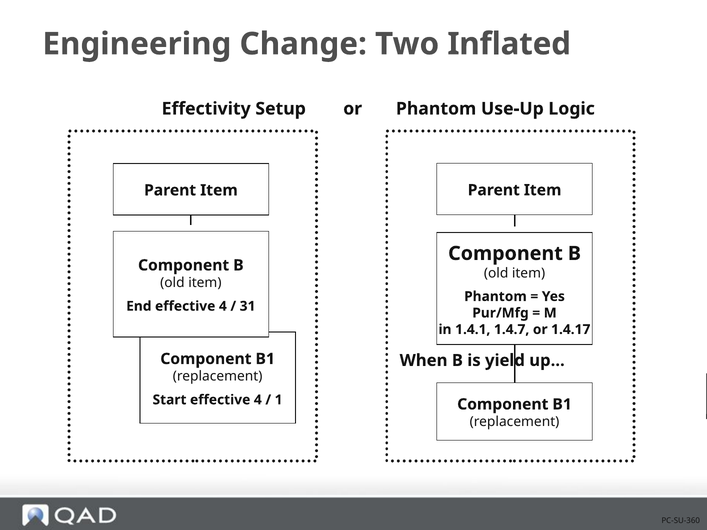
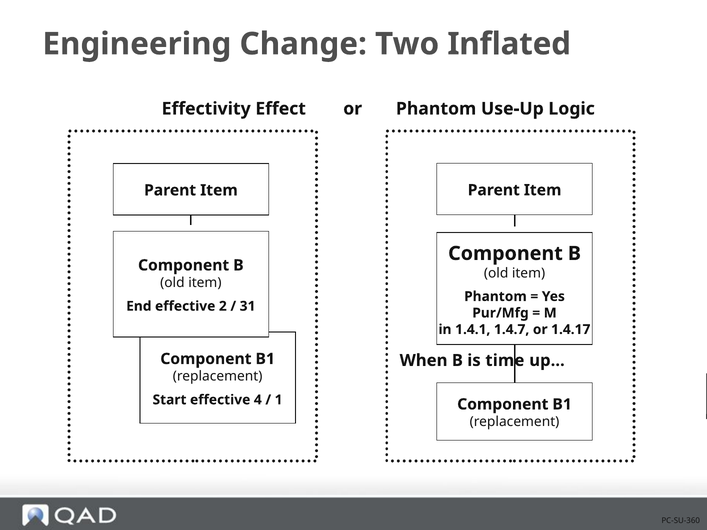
Setup: Setup -> Effect (281, 109)
4: 4 -> 2 (223, 306)
yield: yield -> time (505, 361)
